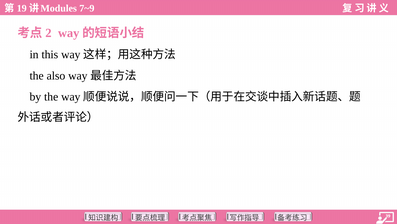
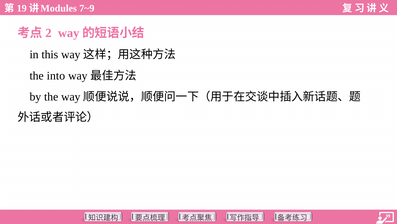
also: also -> into (56, 75)
